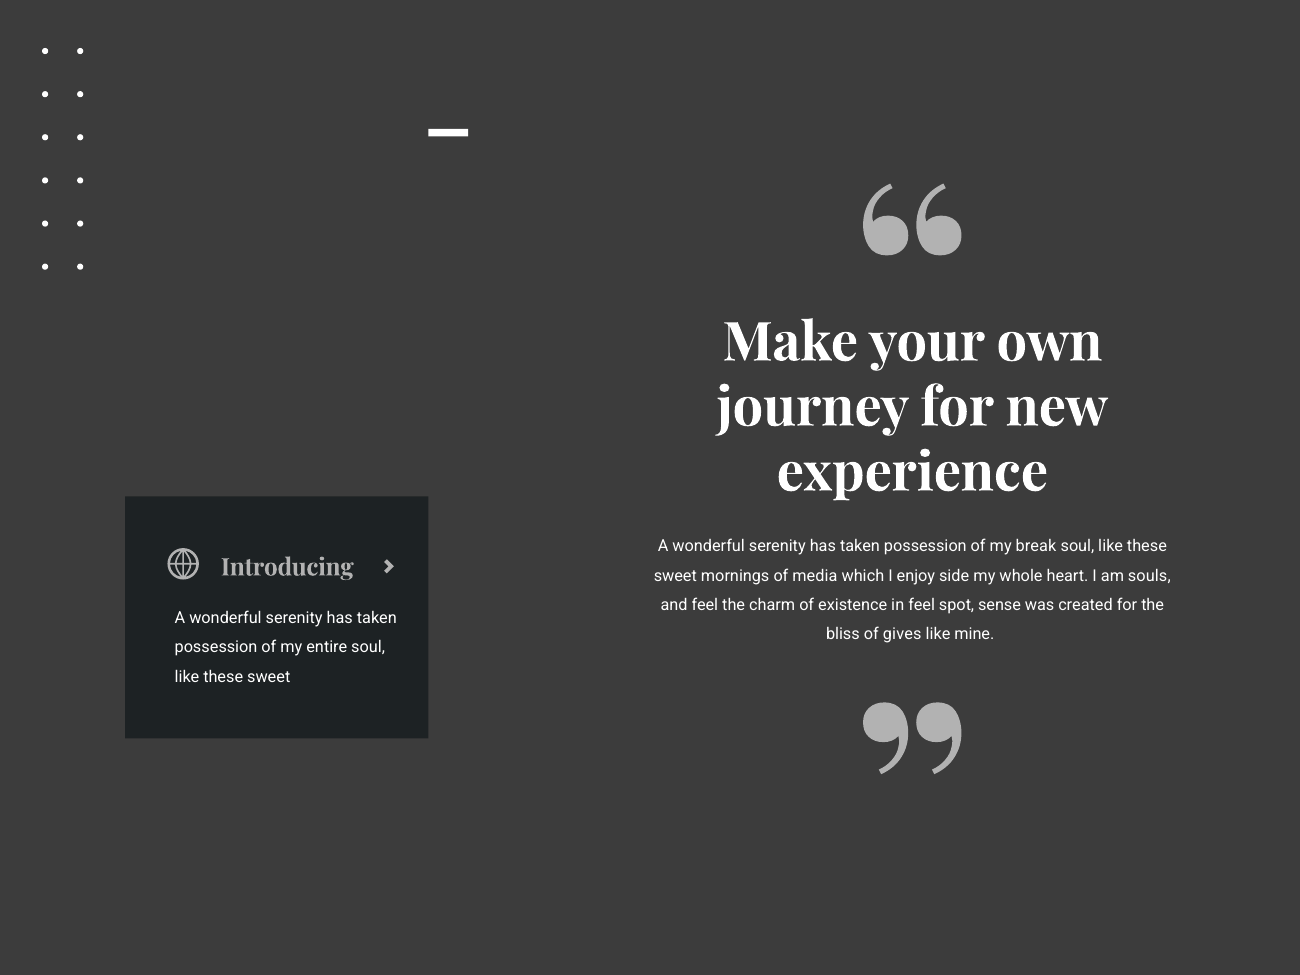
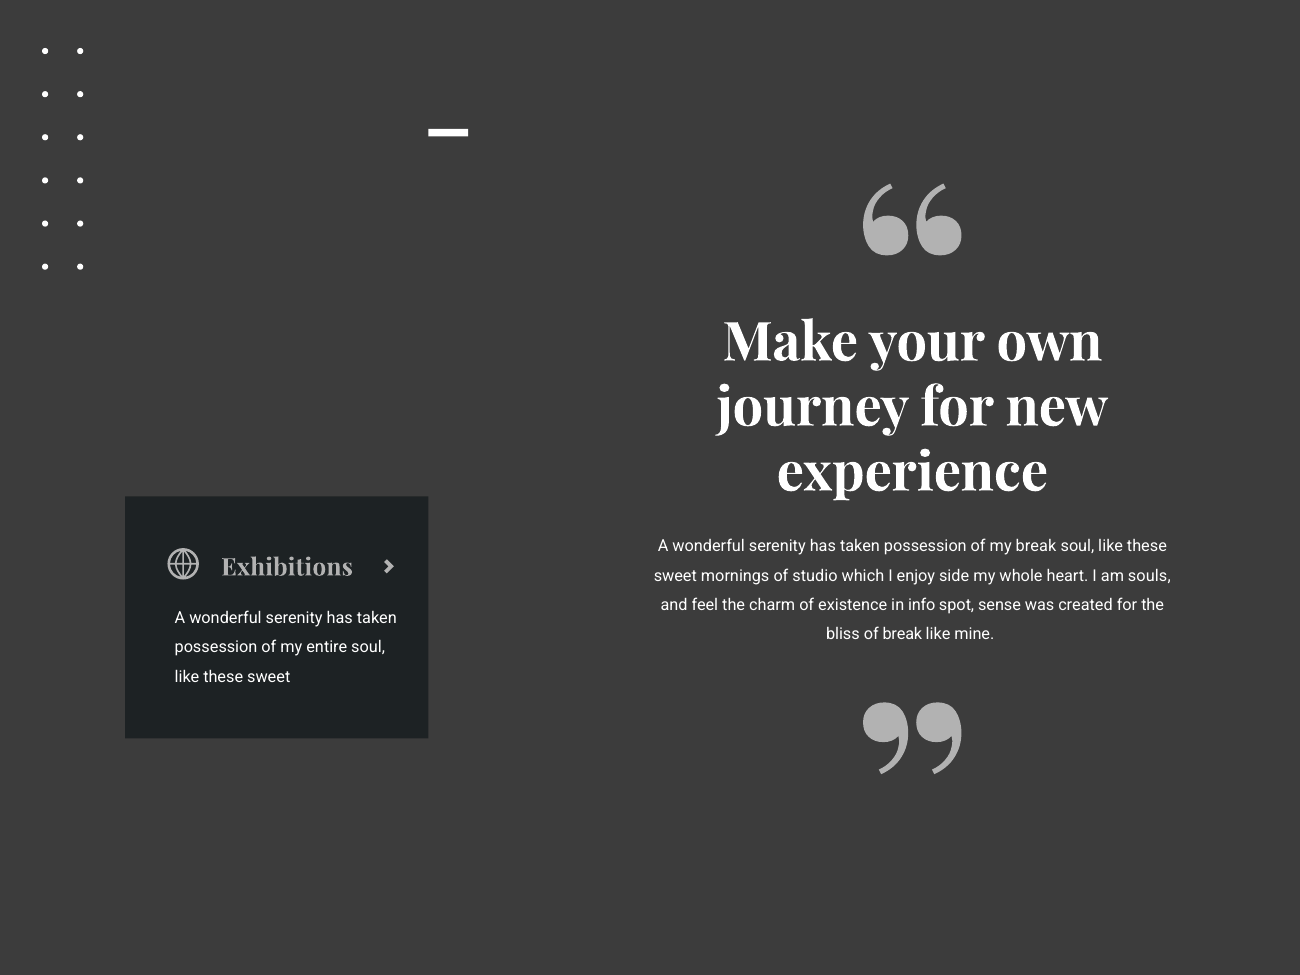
Introducing: Introducing -> Exhibitions (287, 567)
media: media -> studio (815, 576)
in feel: feel -> info (922, 605)
of gives: gives -> break (902, 634)
